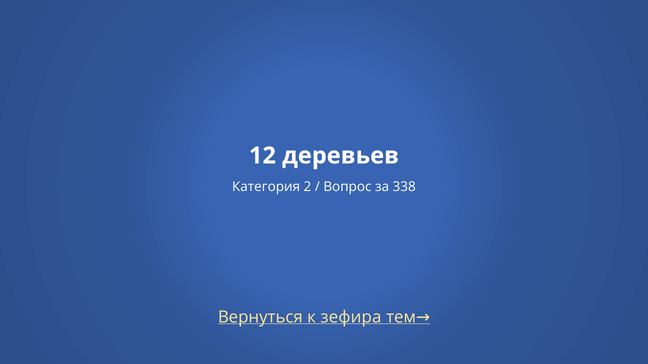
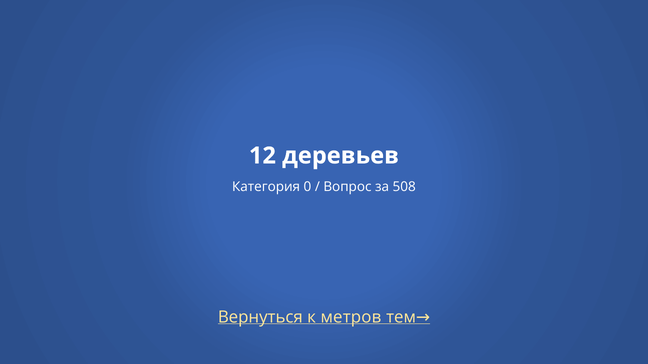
2: 2 -> 0 (307, 187)
338: 338 -> 508 (404, 187)
зефира: зефира -> метров (351, 318)
